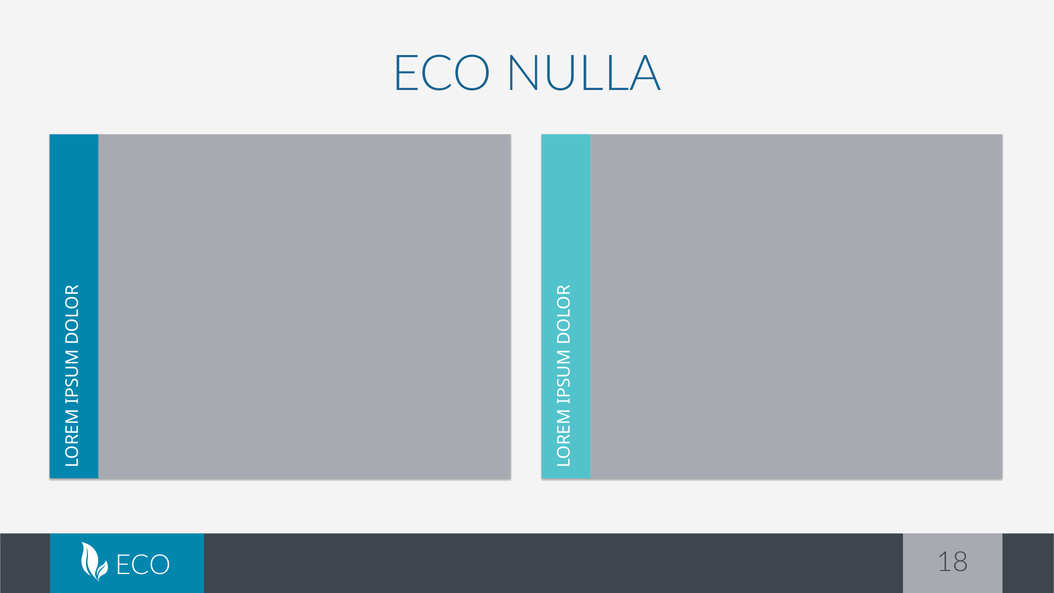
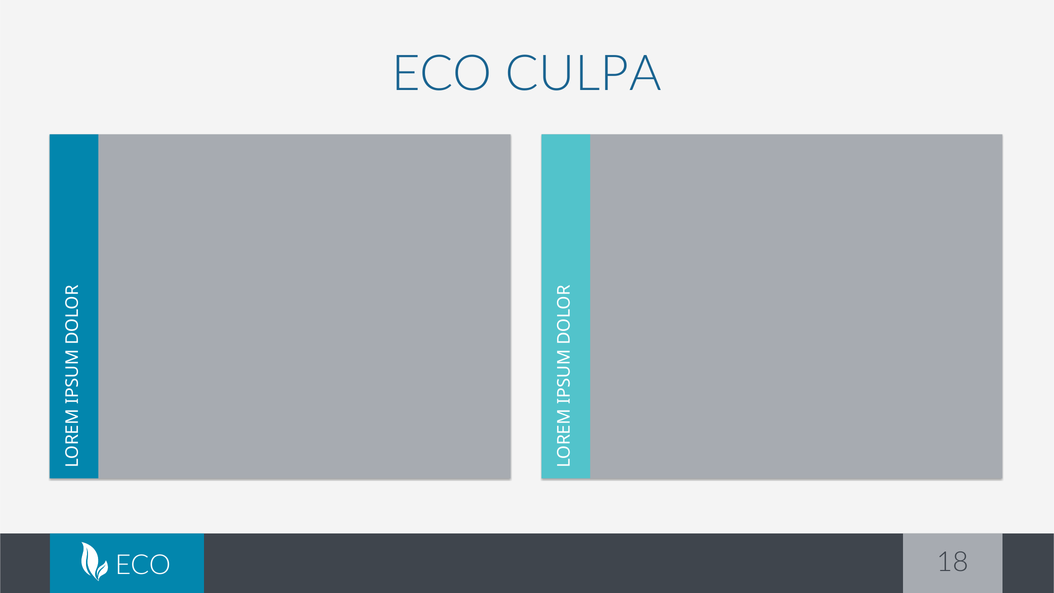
NULLA: NULLA -> CULPA (583, 74)
